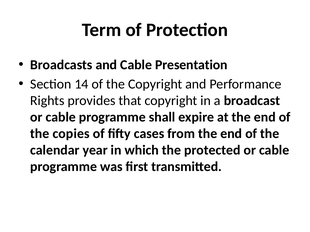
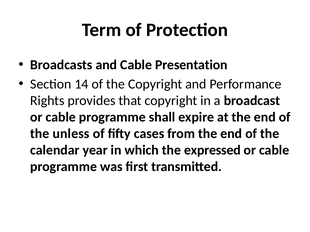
copies: copies -> unless (71, 134)
protected: protected -> expressed (212, 150)
